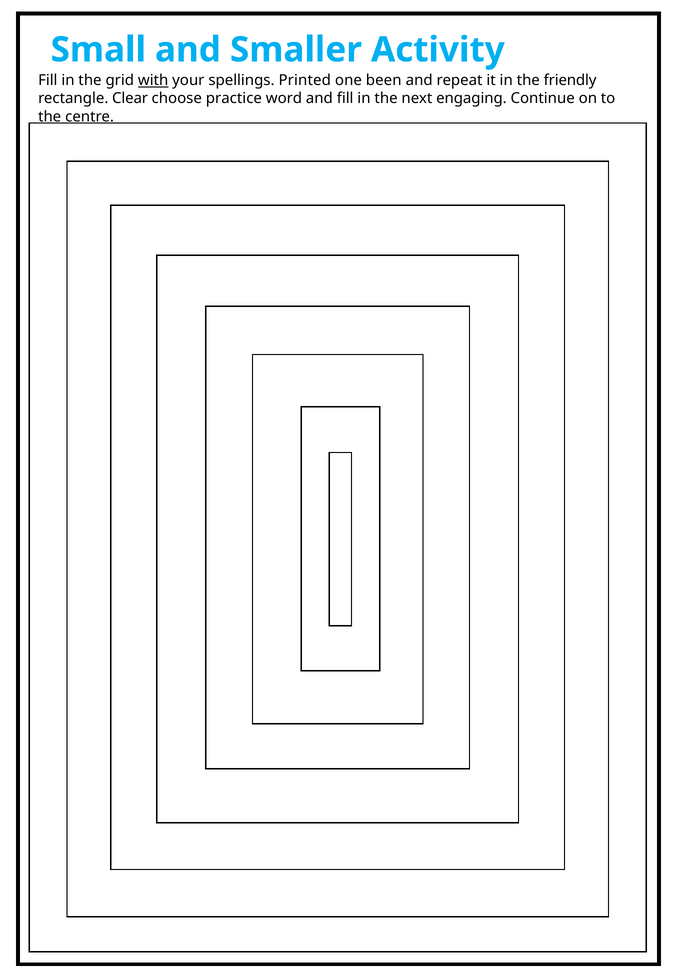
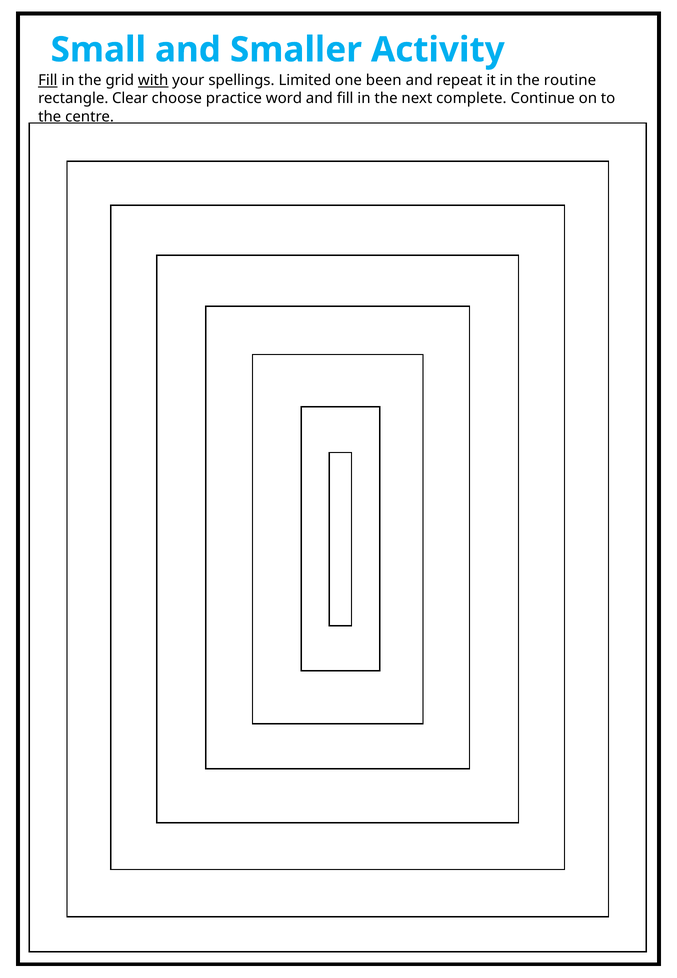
Fill underline: none -> present (48, 80)
Printed: Printed -> Limited (305, 80)
friendly: friendly -> routine (570, 80)
engaging: engaging -> complete (471, 99)
